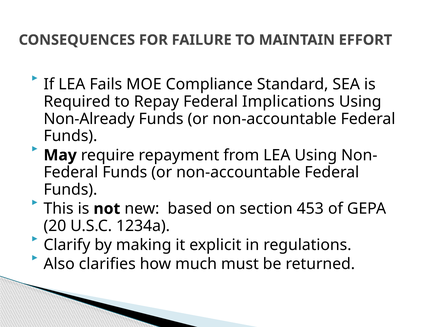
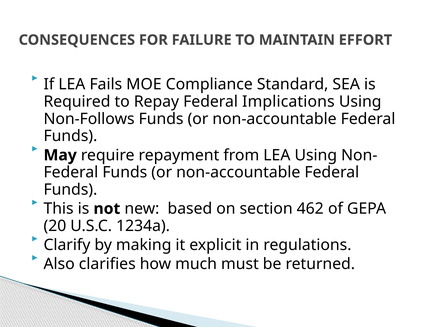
Non-Already: Non-Already -> Non-Follows (89, 119)
453: 453 -> 462 (310, 209)
